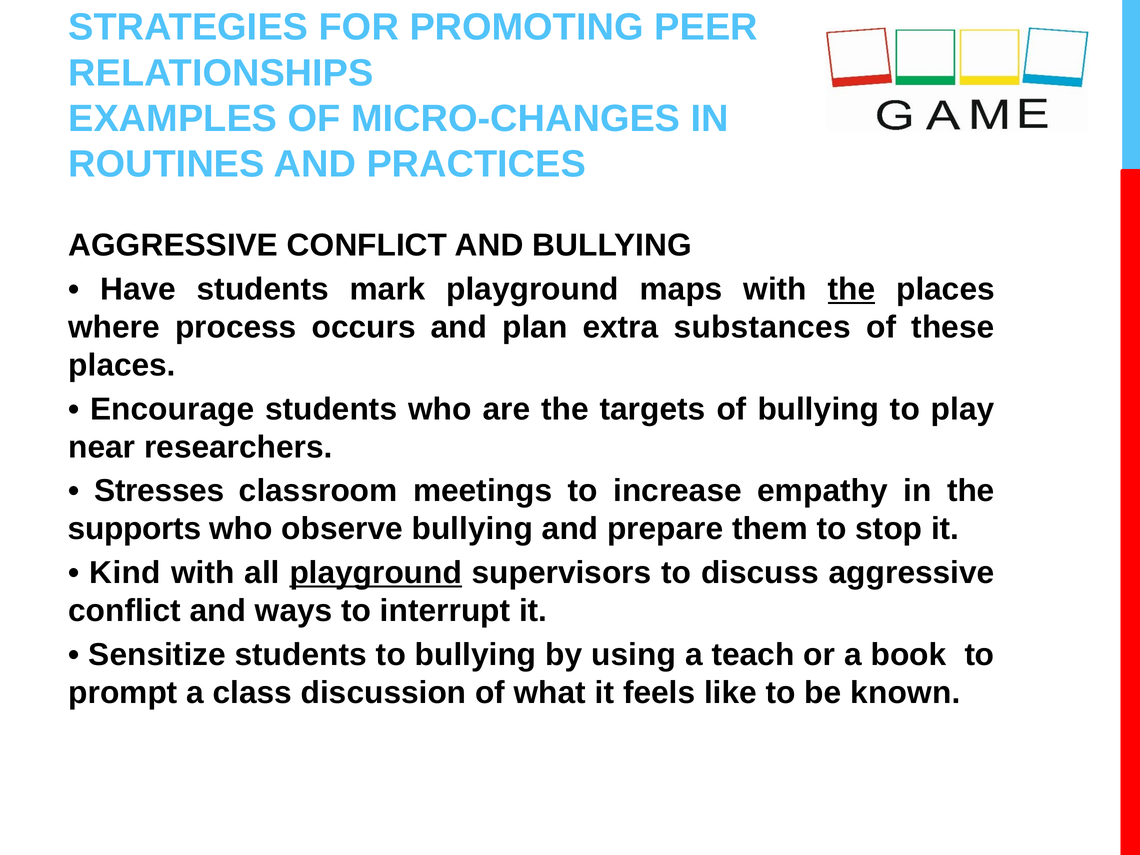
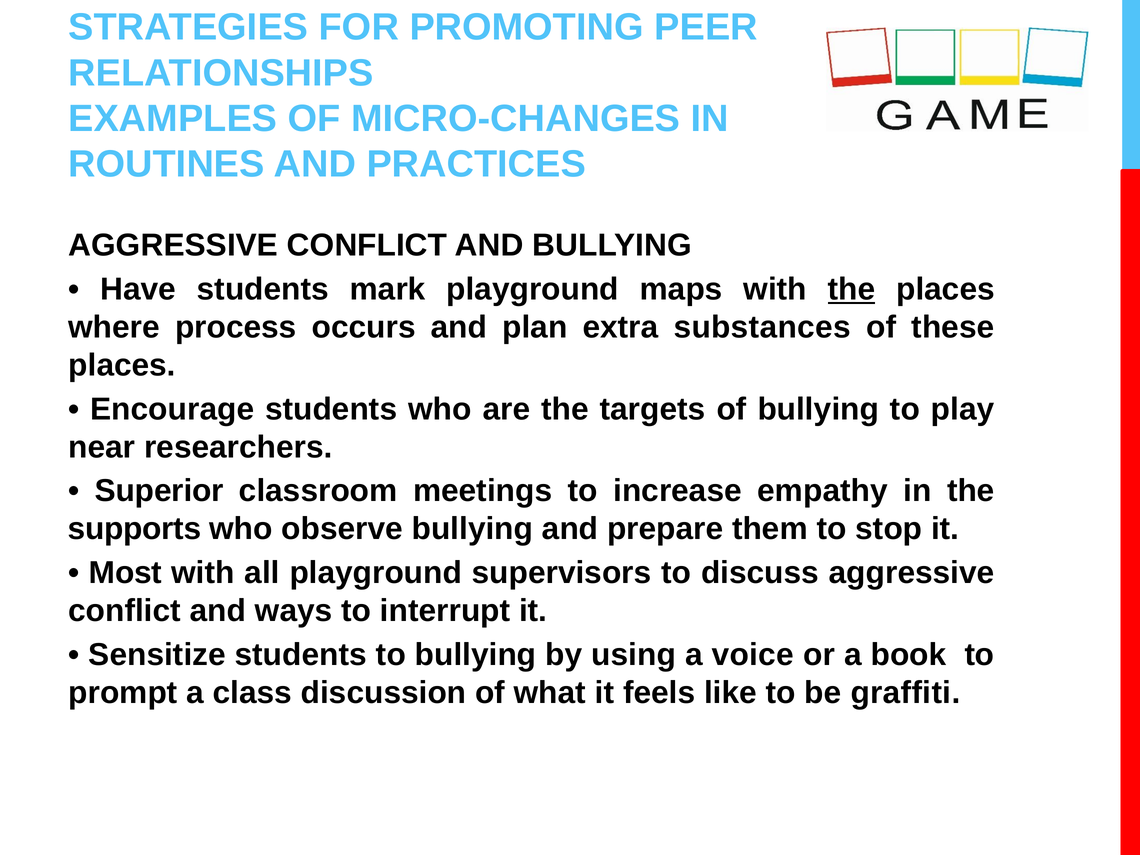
Stresses: Stresses -> Superior (159, 491)
Kind: Kind -> Most (125, 573)
playground underline: present -> none (376, 573)
teach: teach -> voice (753, 655)
known: known -> graffiti (905, 693)
